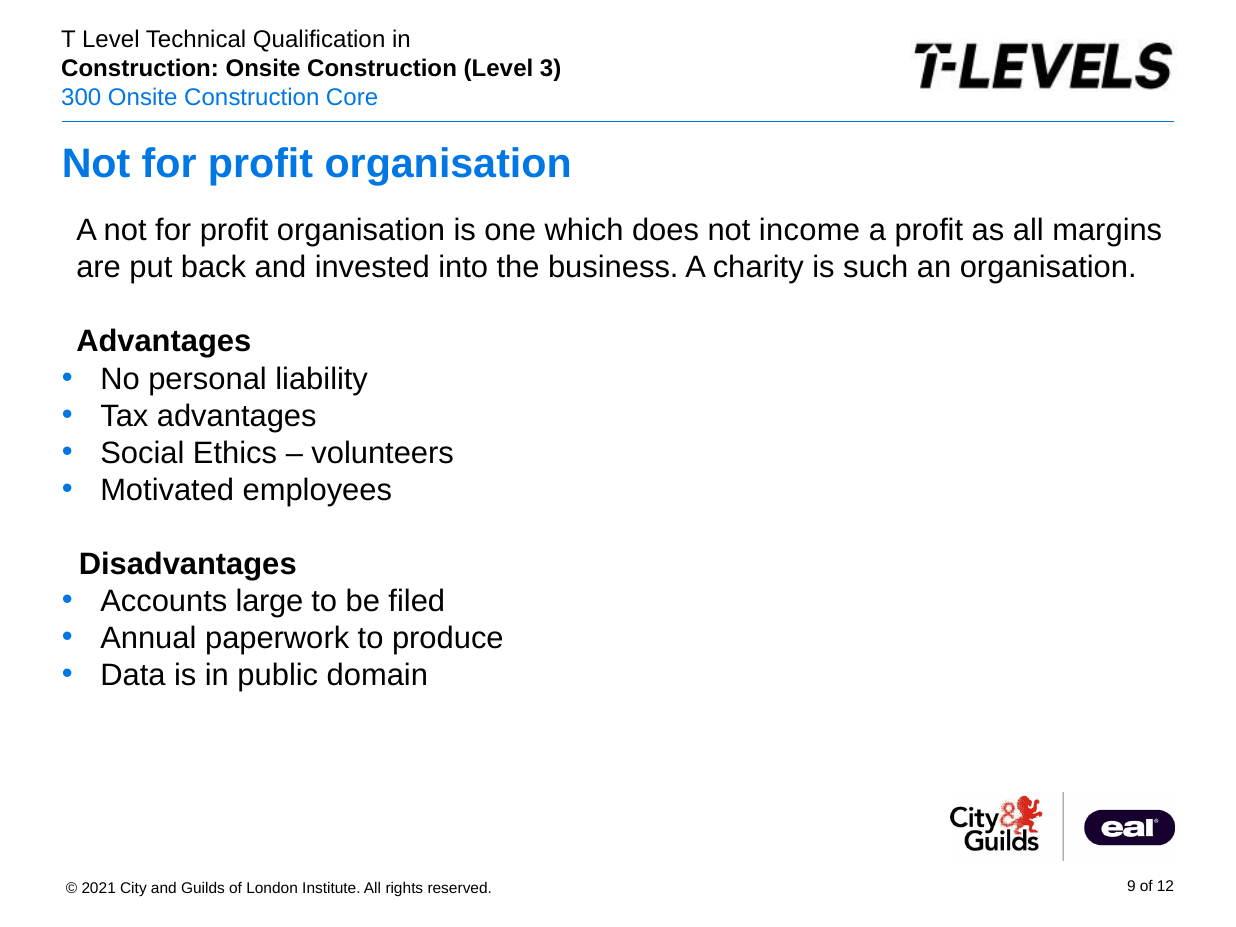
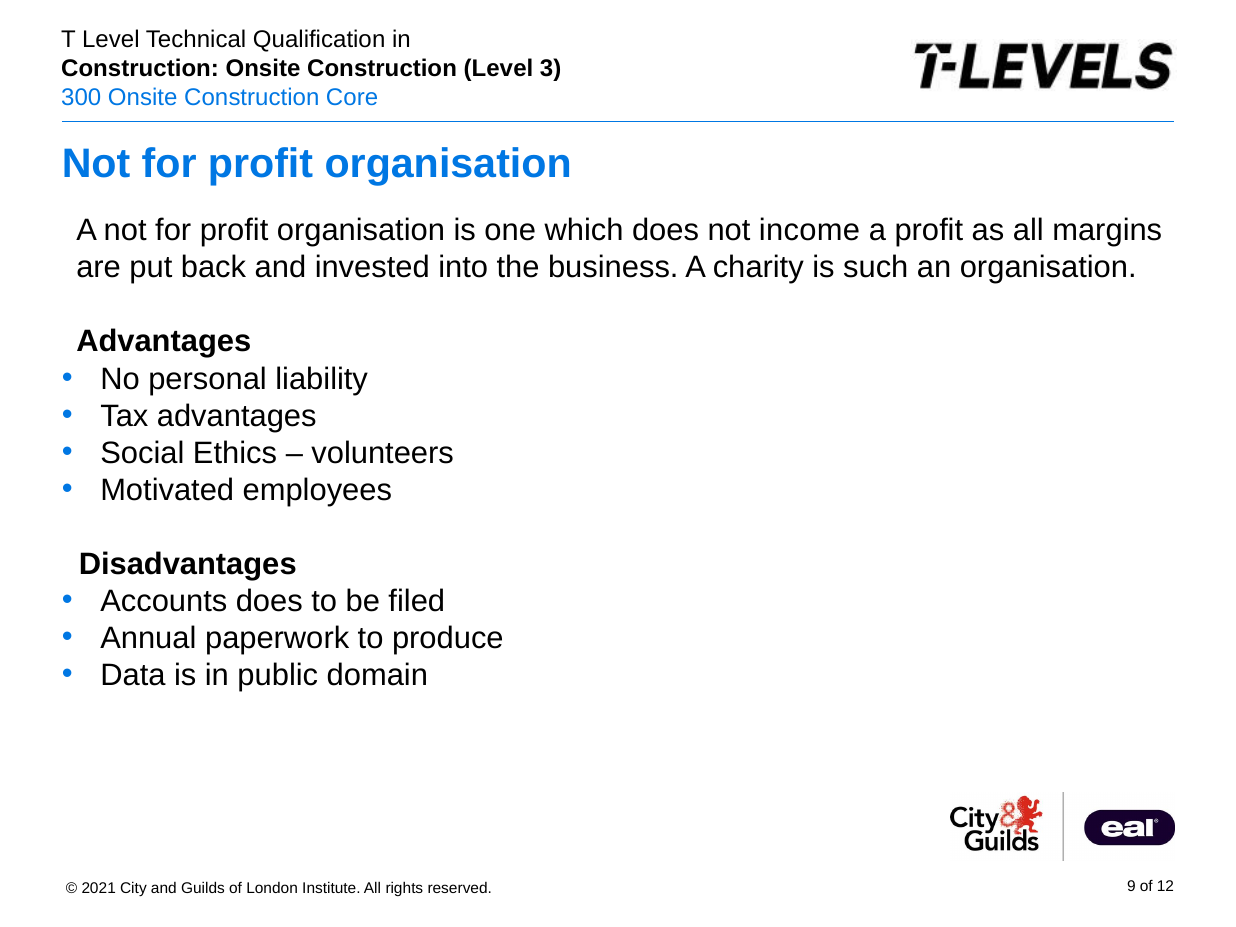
Accounts large: large -> does (269, 601)
